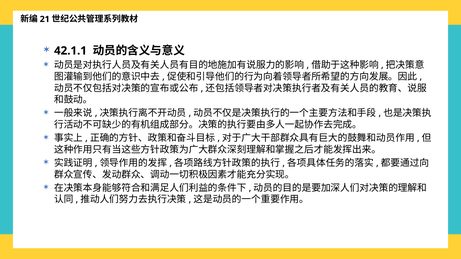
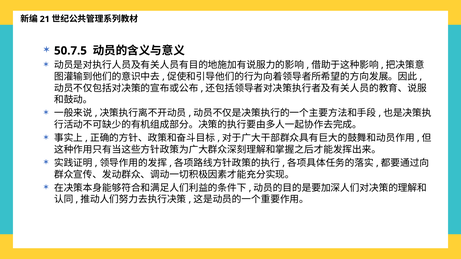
42.1.1: 42.1.1 -> 50.7.5 (70, 51)
